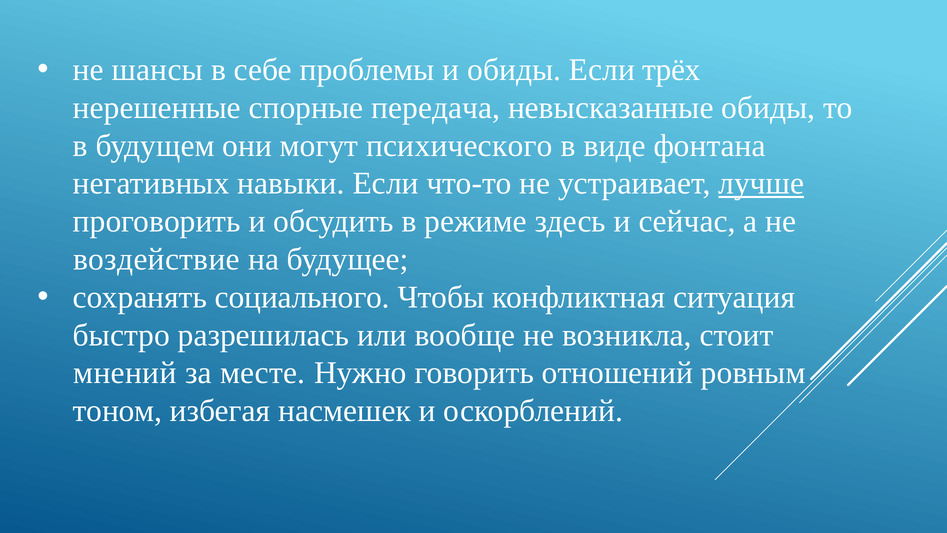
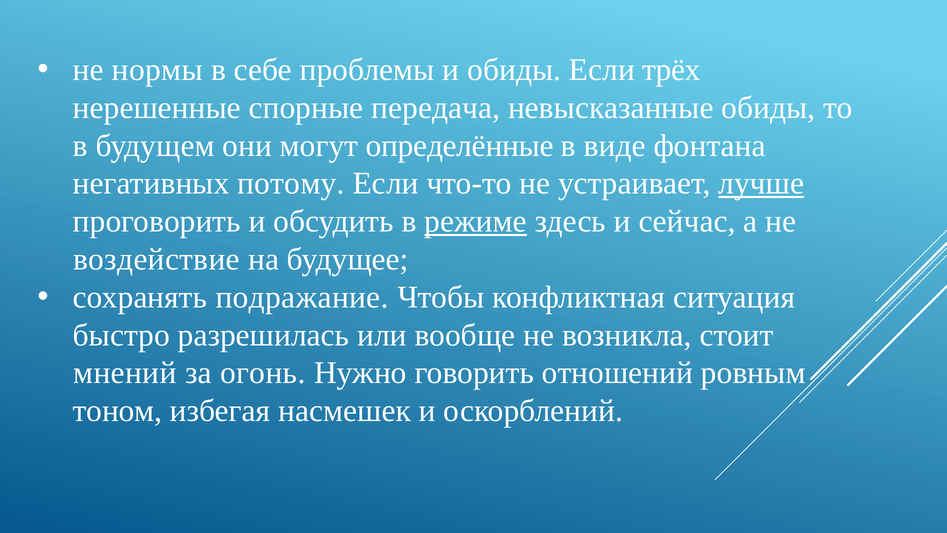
шансы: шансы -> нормы (157, 70)
психического: психического -> определённые (460, 146)
навыки: навыки -> потому (291, 183)
режиме underline: none -> present (476, 221)
социального: социального -> подражание (302, 297)
месте: месте -> огонь (263, 373)
